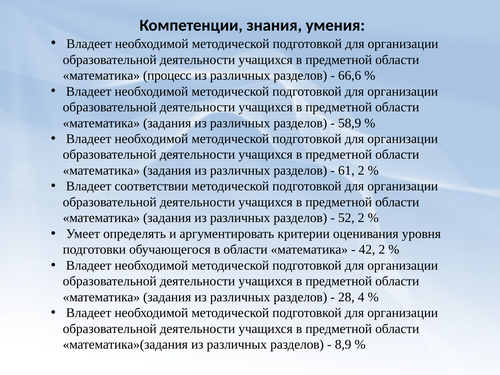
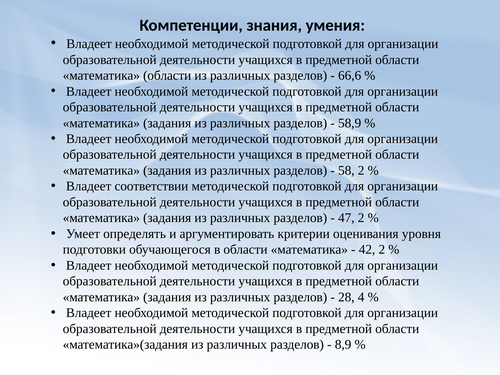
математика процесс: процесс -> области (167, 76)
61: 61 -> 58 (346, 170)
52: 52 -> 47 (346, 218)
